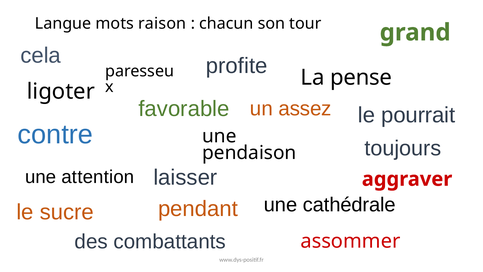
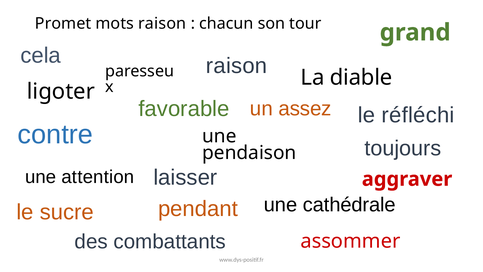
Langue: Langue -> Promet (63, 23)
profite: profite -> raison (237, 66)
pense: pense -> diable (361, 77)
pourrait: pourrait -> réfléchi (418, 115)
